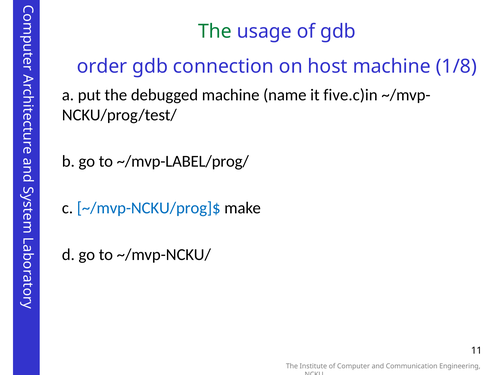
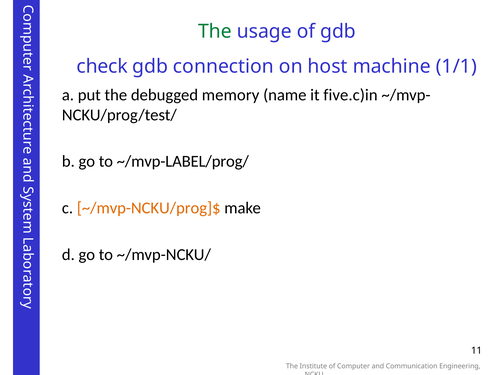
order: order -> check (102, 66)
1/8: 1/8 -> 1/1 (456, 66)
debugged machine: machine -> memory (231, 95)
~/mvp-NCKU/prog]$ colour: blue -> orange (149, 208)
